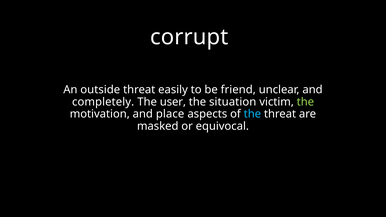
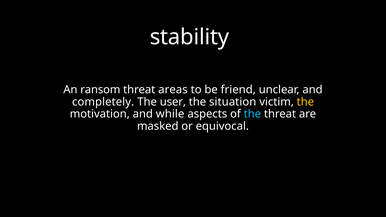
corrupt: corrupt -> stability (189, 37)
outside: outside -> ransom (100, 90)
easily: easily -> areas (173, 90)
the colour: light green -> yellow (305, 102)
place: place -> while (170, 114)
